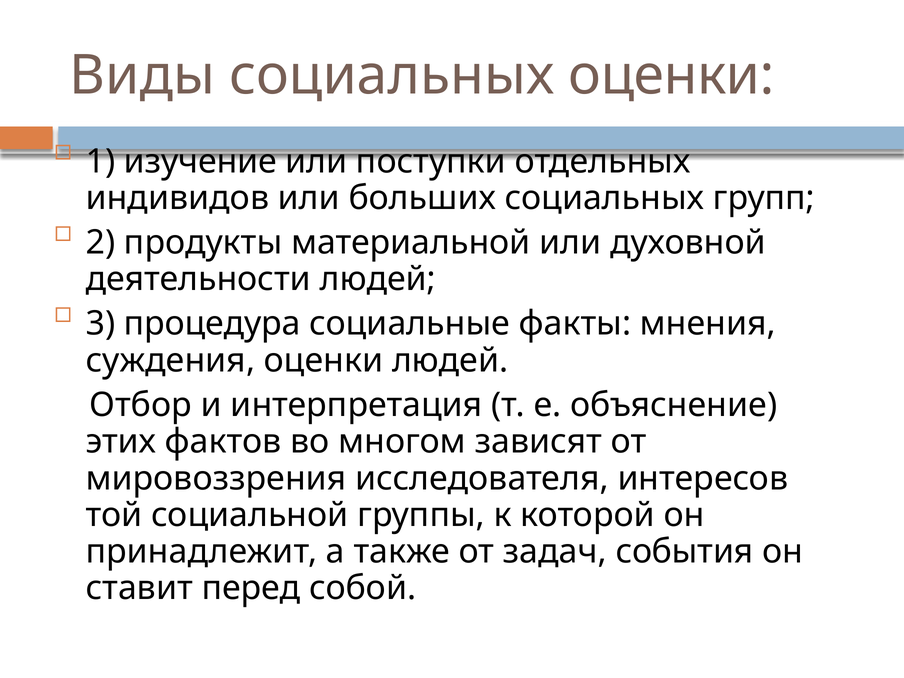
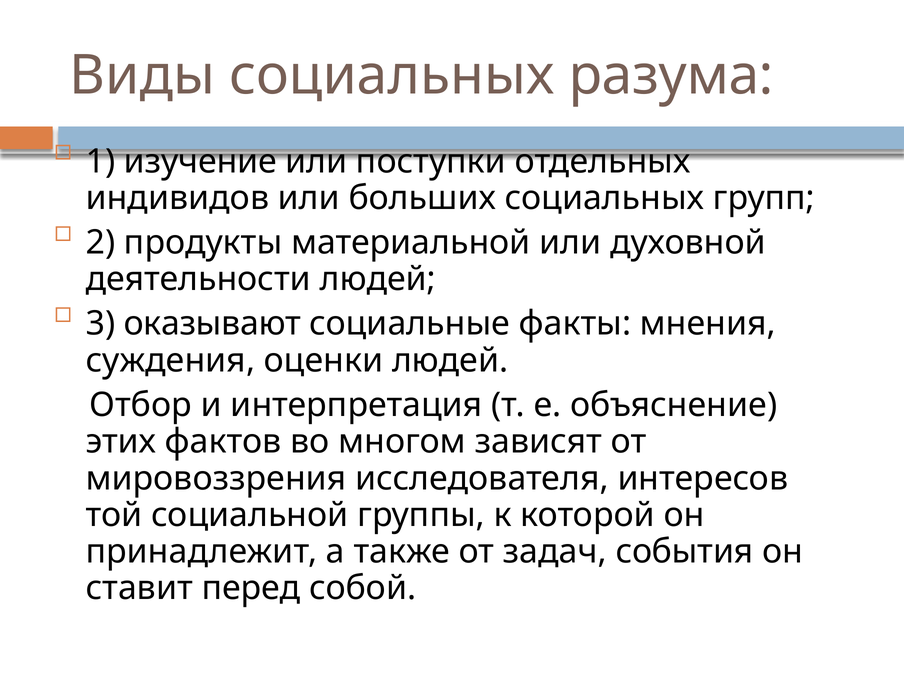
социальных оценки: оценки -> разума (671, 75)
процедура: процедура -> оказывают (212, 324)
